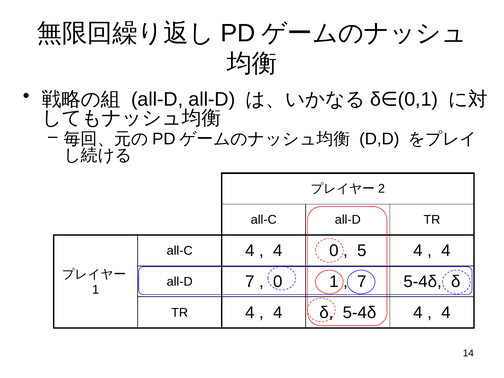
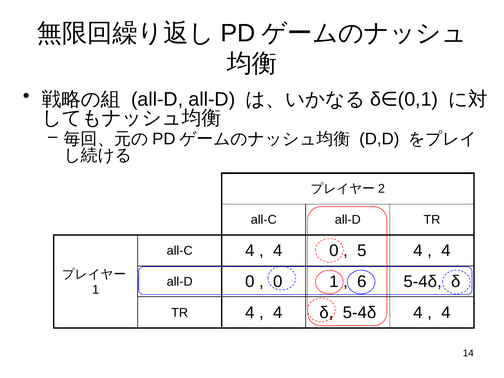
all-D 7: 7 -> 0 (250, 282)
7: 7 -> 6 (362, 282)
